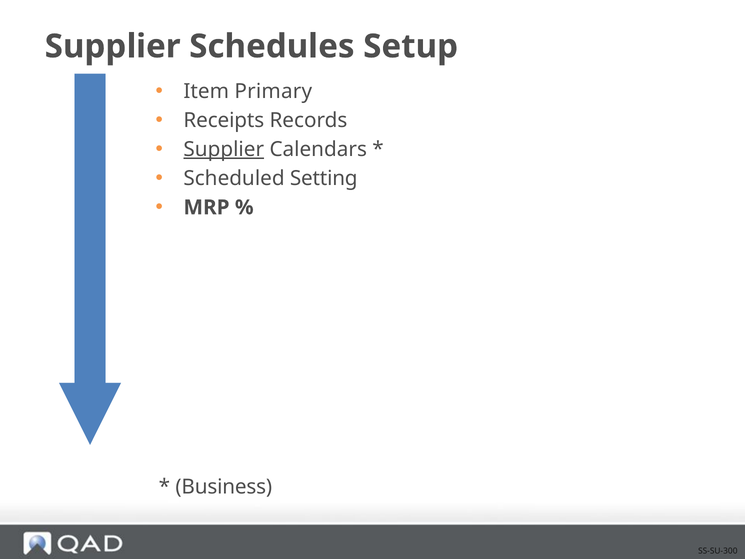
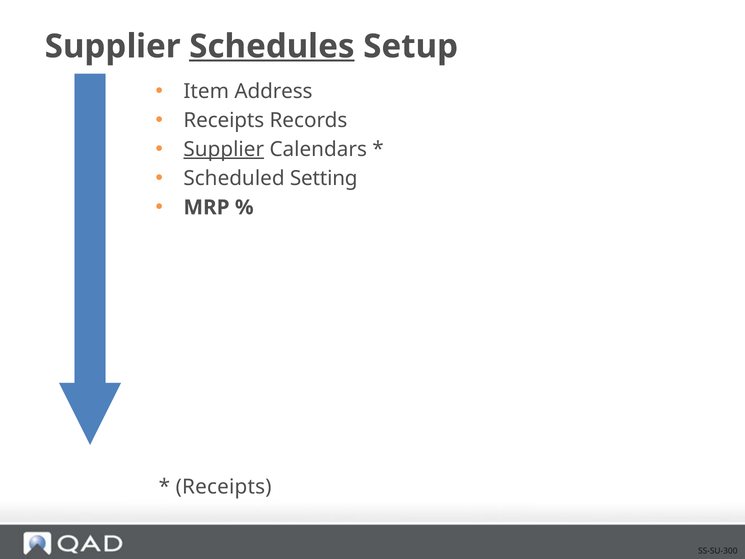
Schedules underline: none -> present (272, 46)
Primary: Primary -> Address (273, 91)
Business: Business -> Receipts (224, 487)
